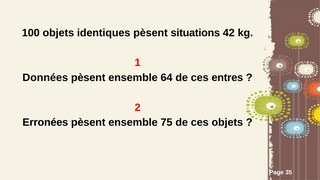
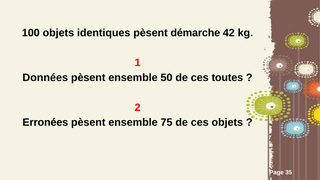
situations: situations -> démarche (195, 33)
64: 64 -> 50 (167, 78)
entres: entres -> toutes (227, 78)
